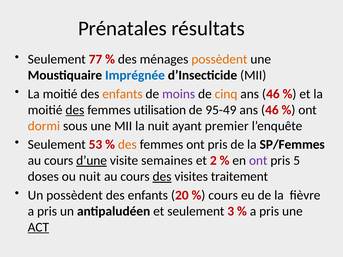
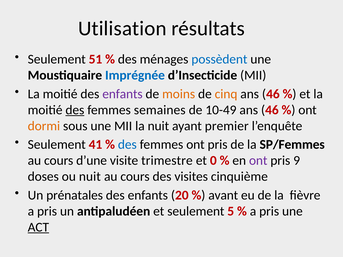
Prénatales: Prénatales -> Utilisation (122, 29)
77: 77 -> 51 (95, 59)
possèdent colour: orange -> blue (219, 59)
enfants colour: orange -> purple (122, 94)
moins colour: purple -> orange (179, 94)
utilisation: utilisation -> semaines (160, 110)
95-49: 95-49 -> 10-49 (221, 110)
53: 53 -> 41 (95, 145)
des colour: orange -> blue (127, 145)
d’une underline: present -> none (92, 161)
semaines: semaines -> trimestre (167, 161)
2: 2 -> 0 (213, 161)
5: 5 -> 9 (297, 161)
des underline: present -> none (162, 177)
traitement: traitement -> cinquième (239, 177)
Un possèdent: possèdent -> prénatales (75, 195)
cours: cours -> avant (223, 195)
3: 3 -> 5 (231, 211)
